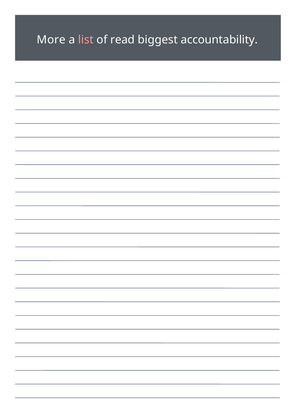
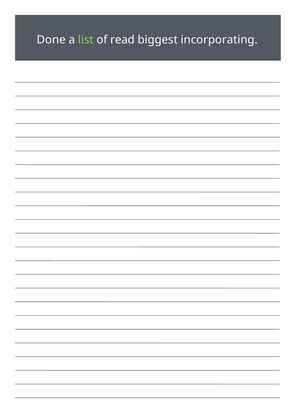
More: More -> Done (51, 40)
list colour: pink -> light green (86, 40)
accountability: accountability -> incorporating (219, 40)
